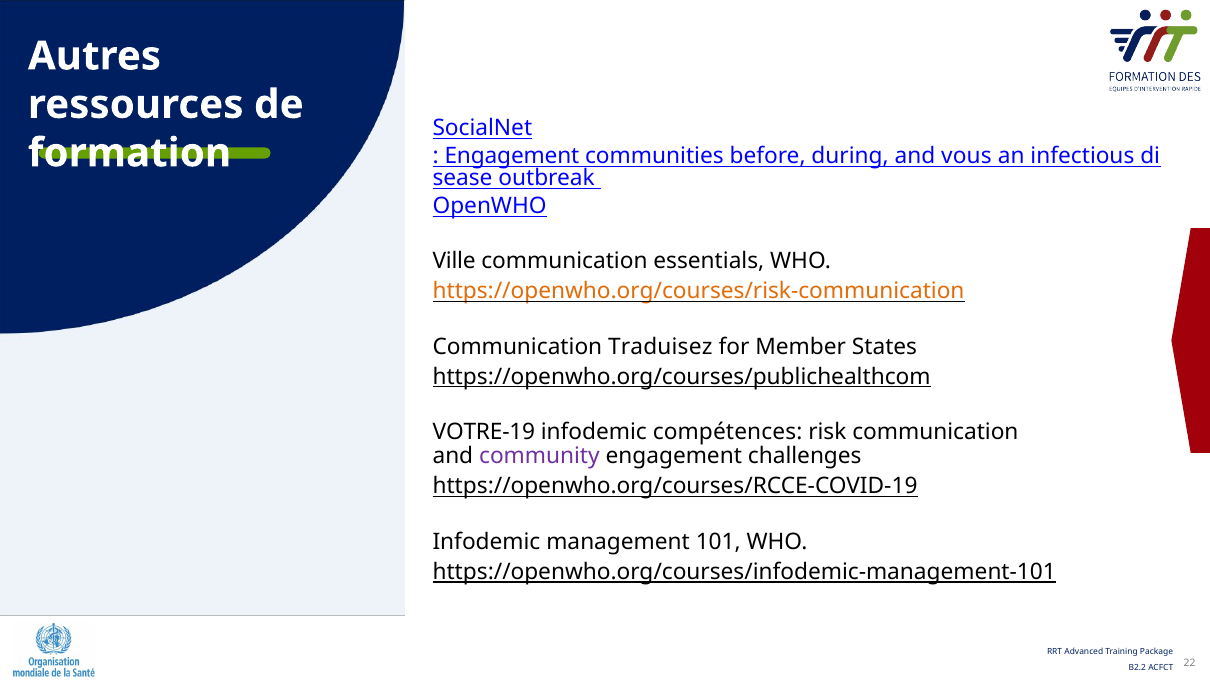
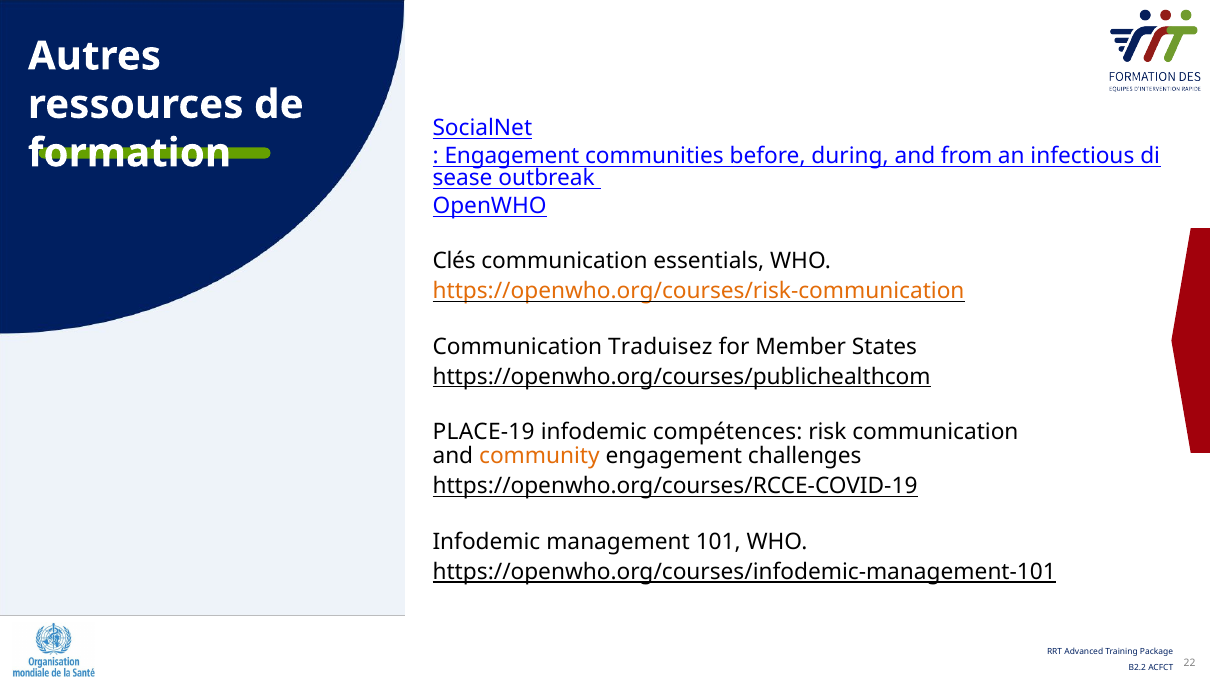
vous: vous -> from (967, 156)
Ville: Ville -> Clés (454, 261)
VOTRE-19: VOTRE-19 -> PLACE-19 (484, 432)
community colour: purple -> orange (539, 456)
